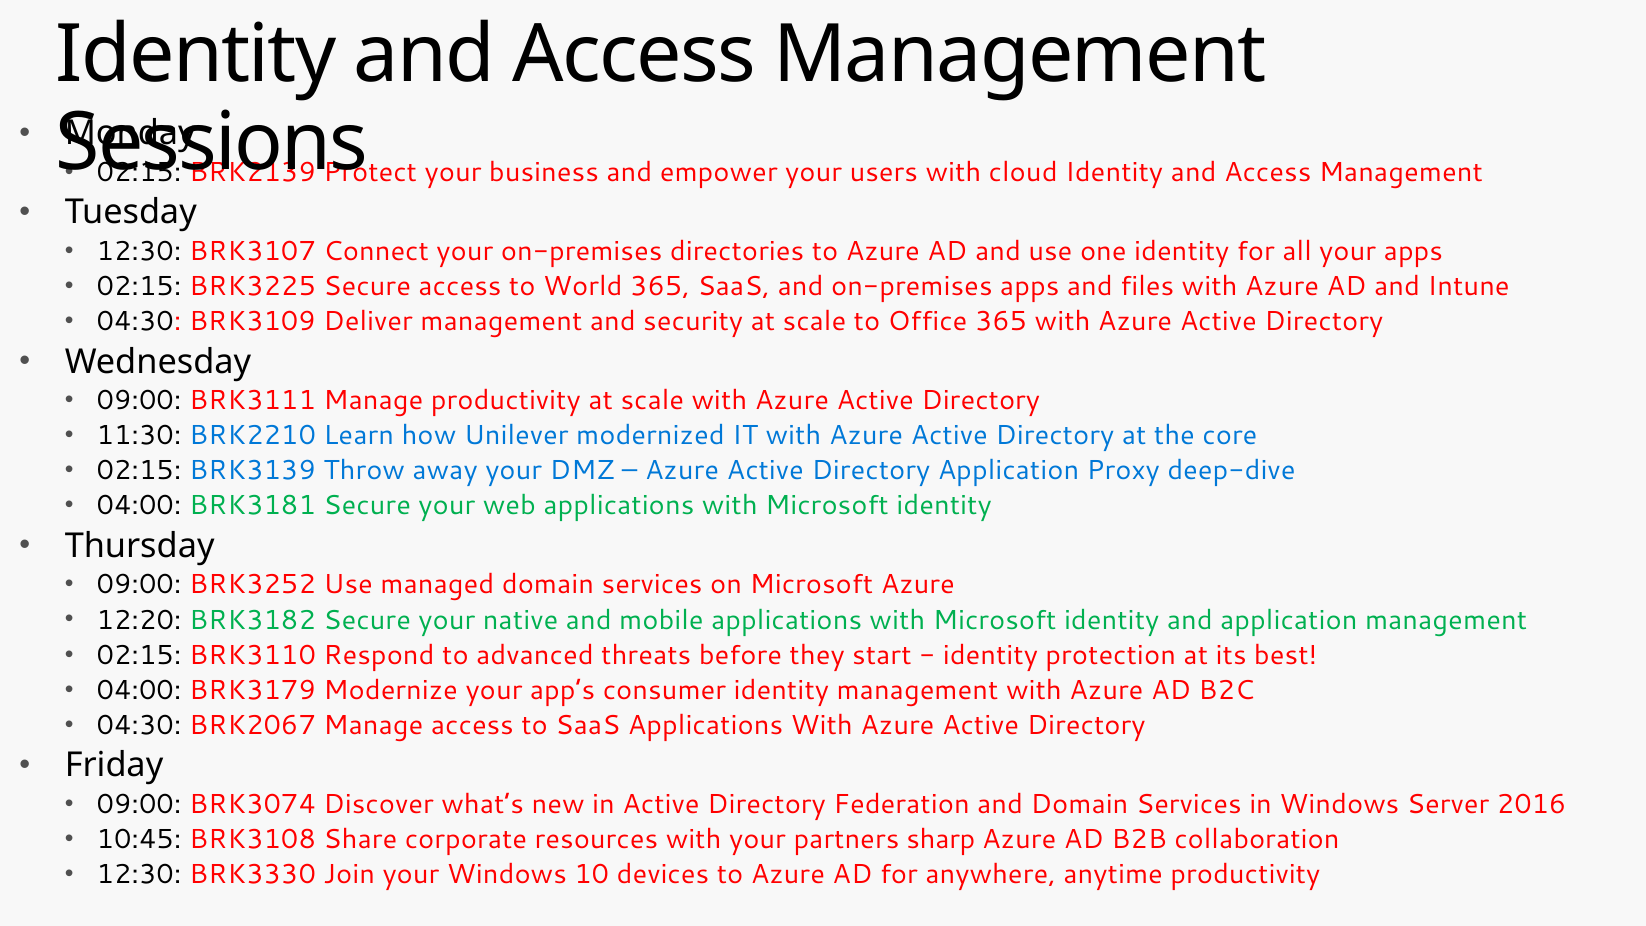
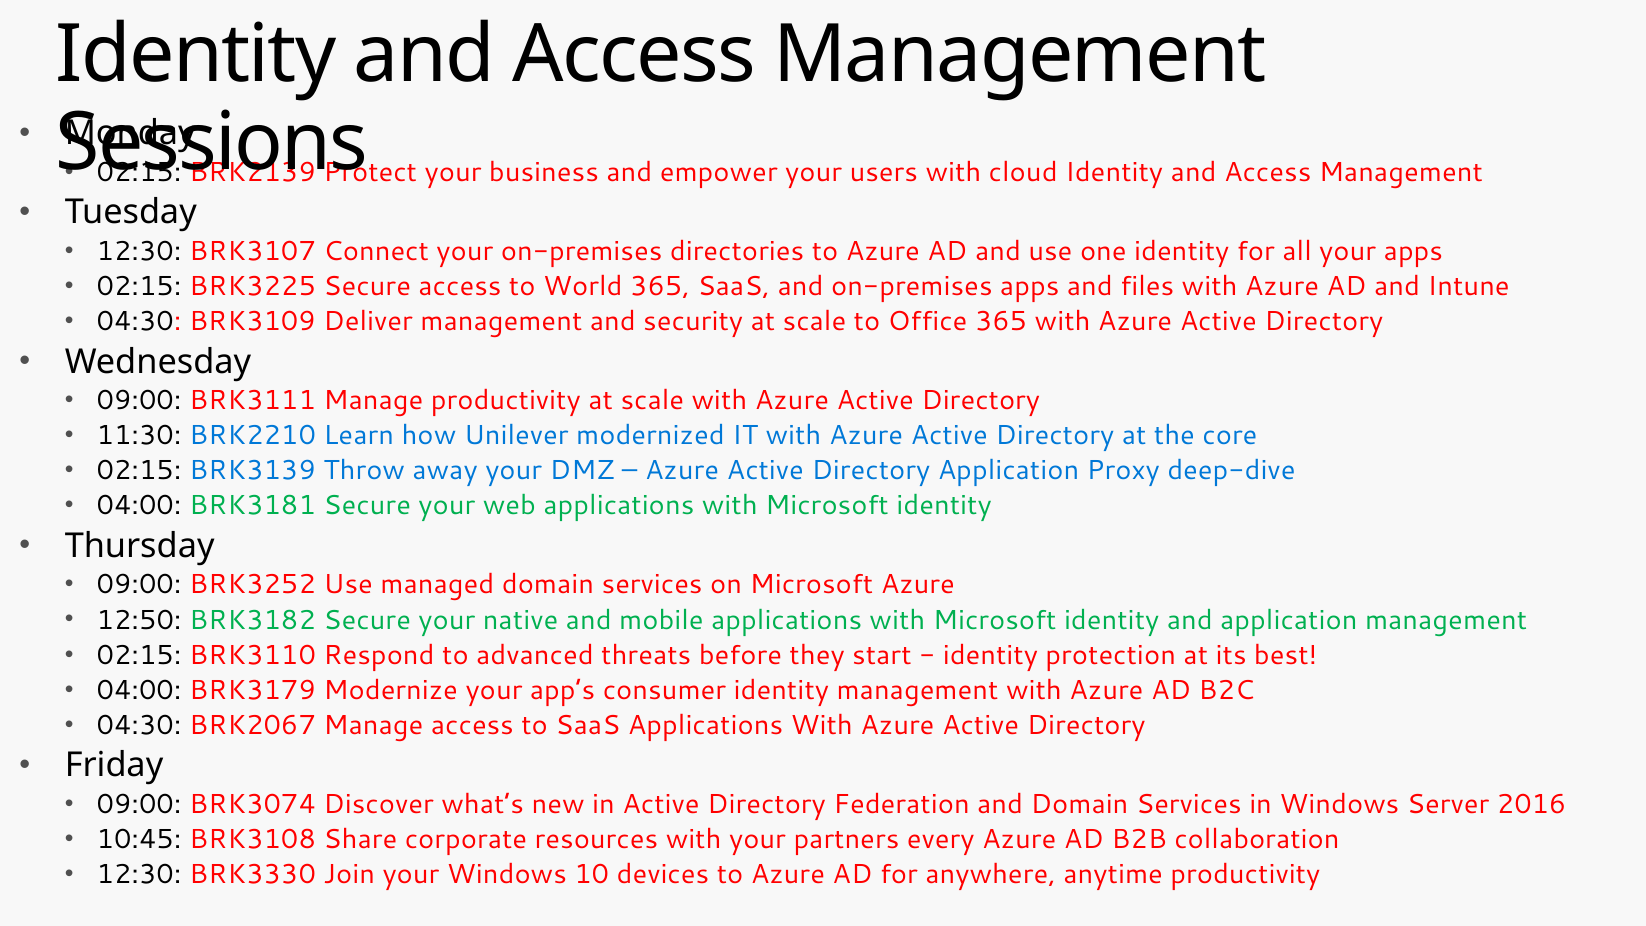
12:20: 12:20 -> 12:50 (139, 620)
sharp: sharp -> every (941, 839)
